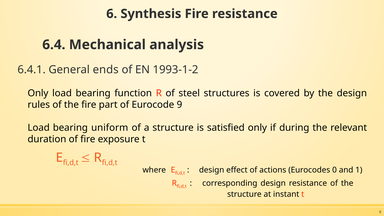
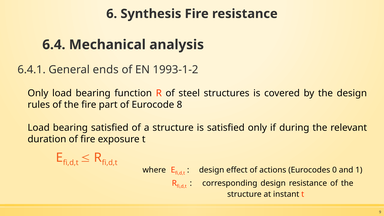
Eurocode 9: 9 -> 8 (179, 105)
bearing uniform: uniform -> satisfied (110, 128)
